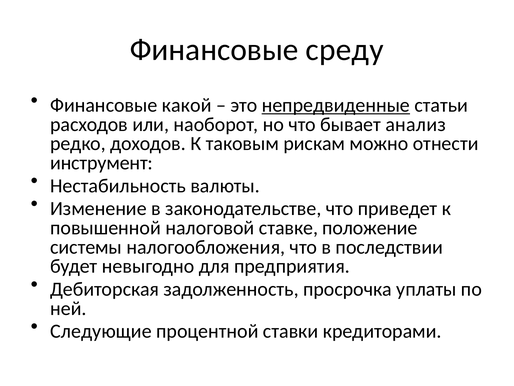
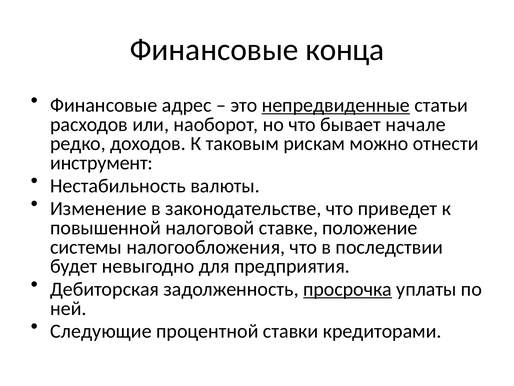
среду: среду -> конца (345, 50)
какой: какой -> адрес (187, 105)
анализ: анализ -> начале (416, 124)
просрочка underline: none -> present (348, 289)
